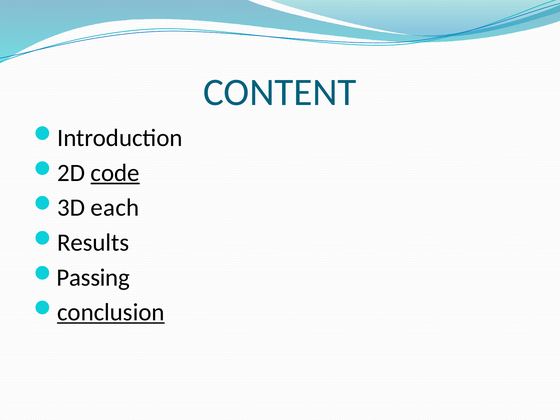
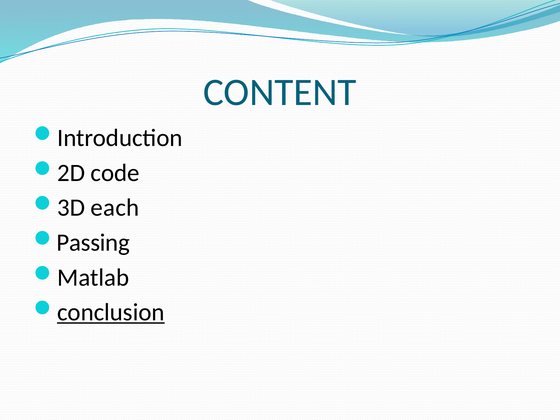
code underline: present -> none (115, 173)
Results: Results -> Passing (93, 243)
Passing: Passing -> Matlab (93, 277)
